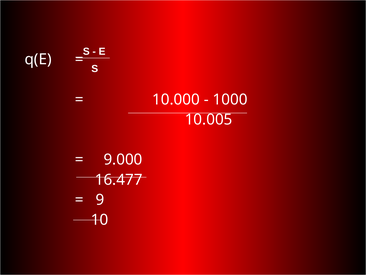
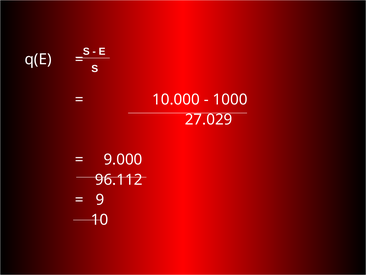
10.005: 10.005 -> 27.029 (209, 119)
16.477: 16.477 -> 96.112 (119, 179)
